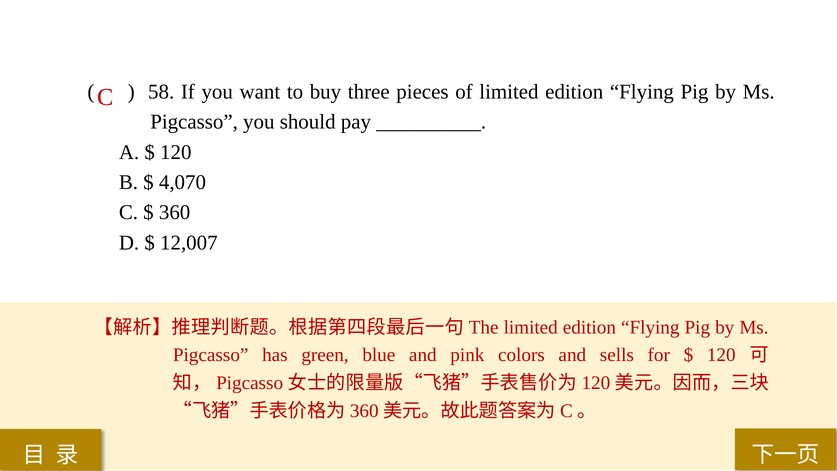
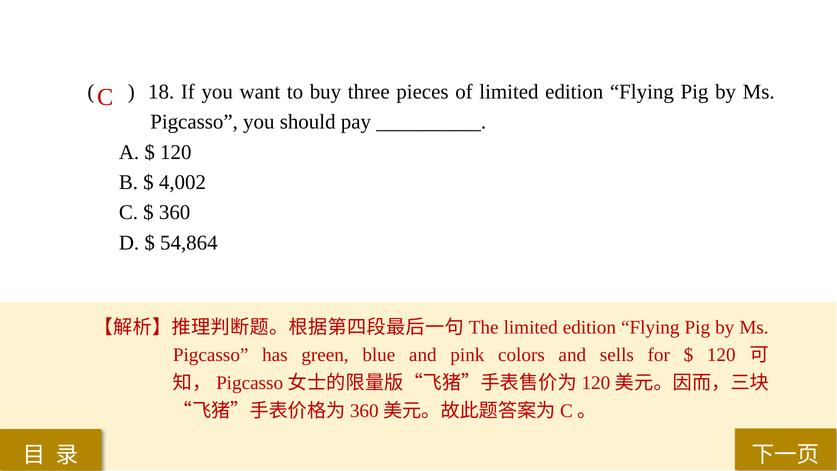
58: 58 -> 18 (161, 92)
4,070: 4,070 -> 4,002 (182, 182)
12,007: 12,007 -> 54,864 (189, 243)
